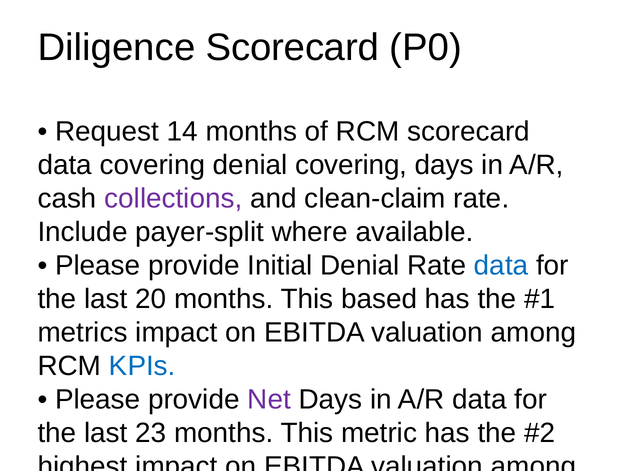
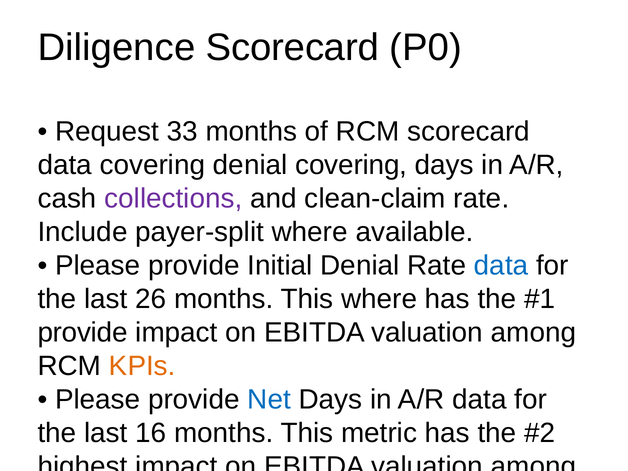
14: 14 -> 33 (182, 132)
20: 20 -> 26 (151, 299)
This based: based -> where (379, 299)
metrics: metrics -> provide (83, 333)
KPIs colour: blue -> orange (142, 366)
Net colour: purple -> blue (269, 400)
23: 23 -> 16 (151, 433)
